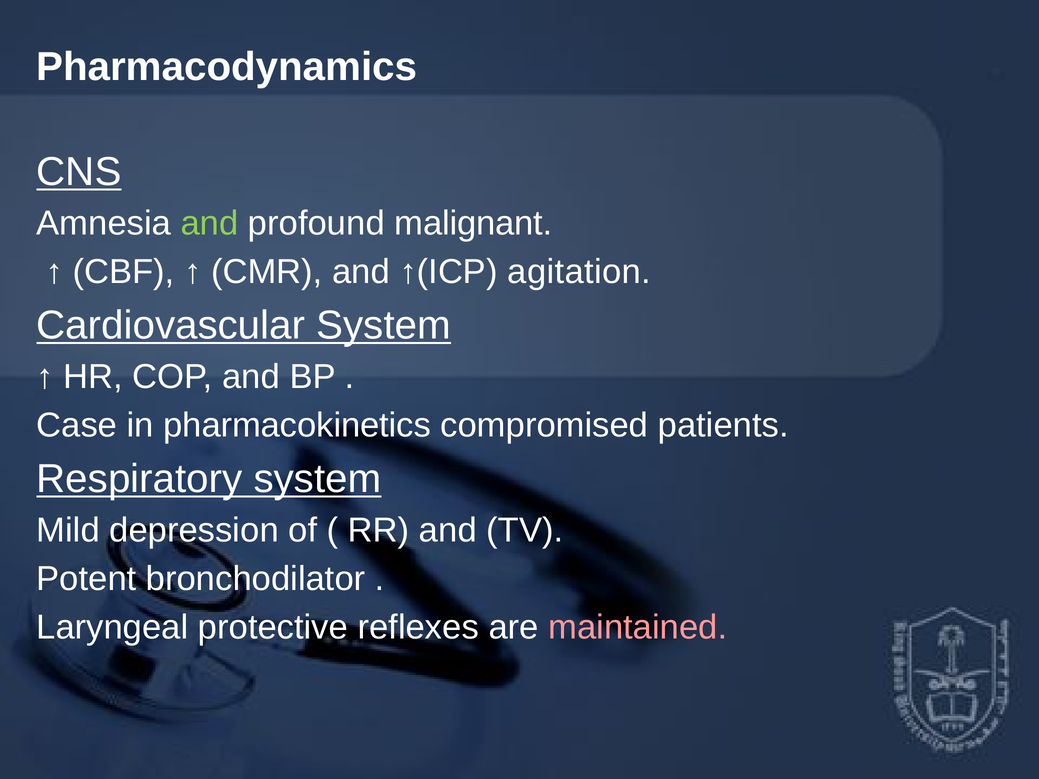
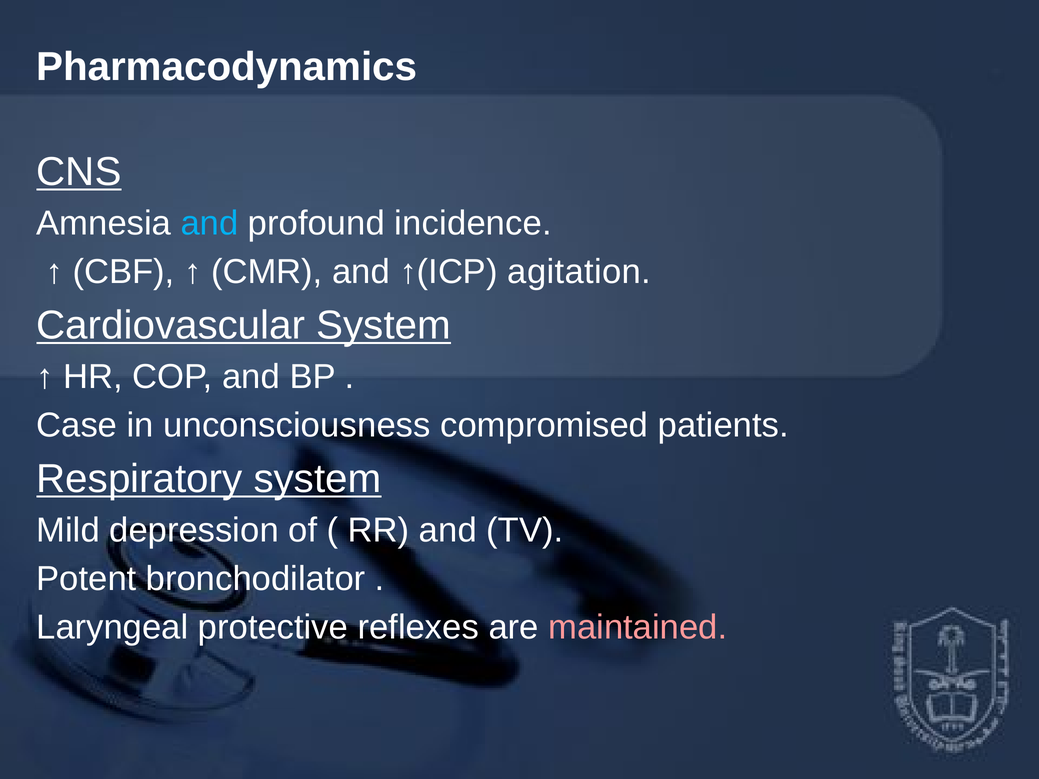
and colour: light green -> light blue (210, 224)
malignant: malignant -> incidence (473, 224)
pharmacokinetics: pharmacokinetics -> unconsciousness (297, 426)
